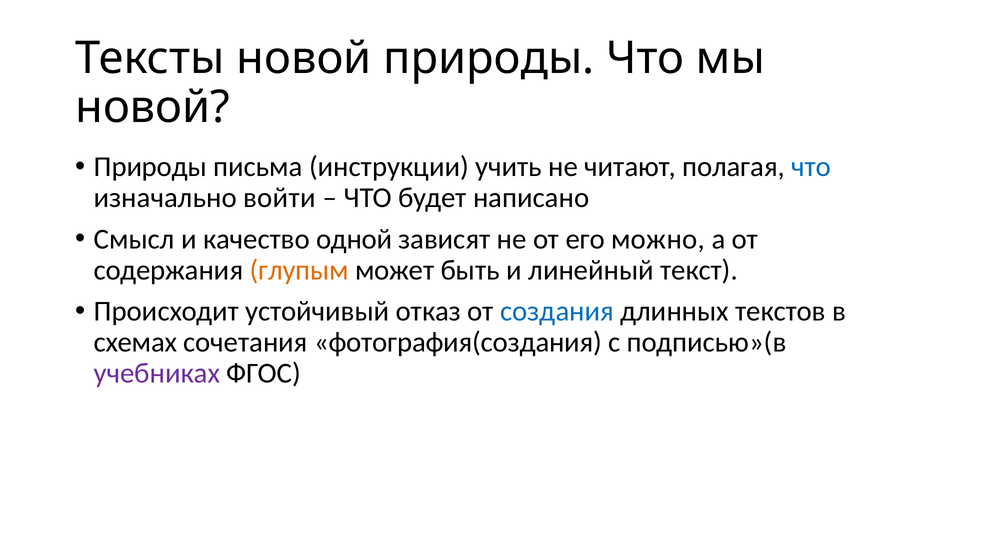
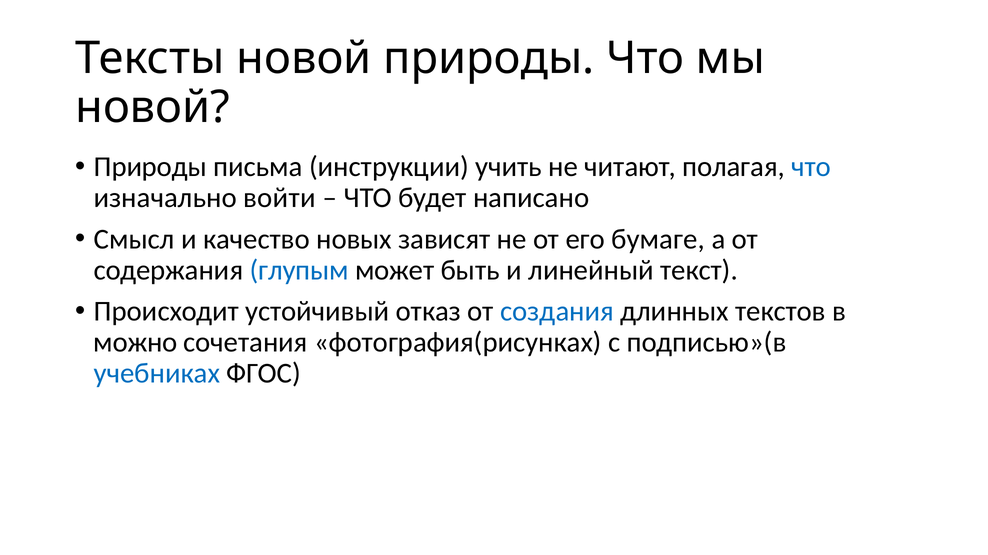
одной: одной -> новых (354, 239)
можно: можно -> бумаге (658, 239)
глупым colour: orange -> blue (299, 270)
схемах: схемах -> можно (135, 343)
фотография(создания: фотография(создания -> фотография(рисунках (458, 343)
учебниках colour: purple -> blue (157, 374)
